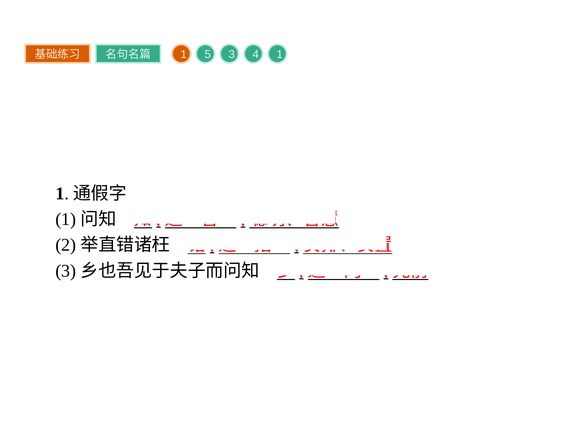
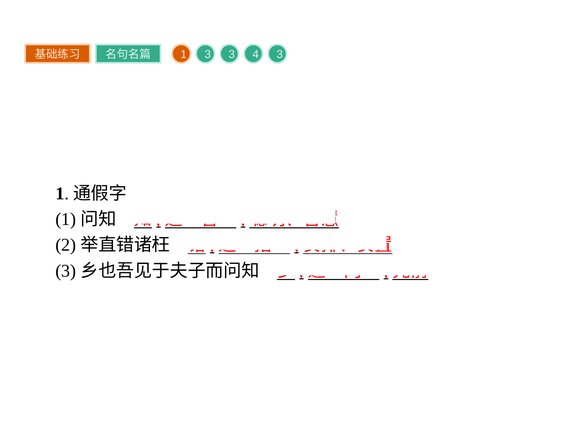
1 5: 5 -> 3 (208, 54)
4 1: 1 -> 3 (280, 54)
